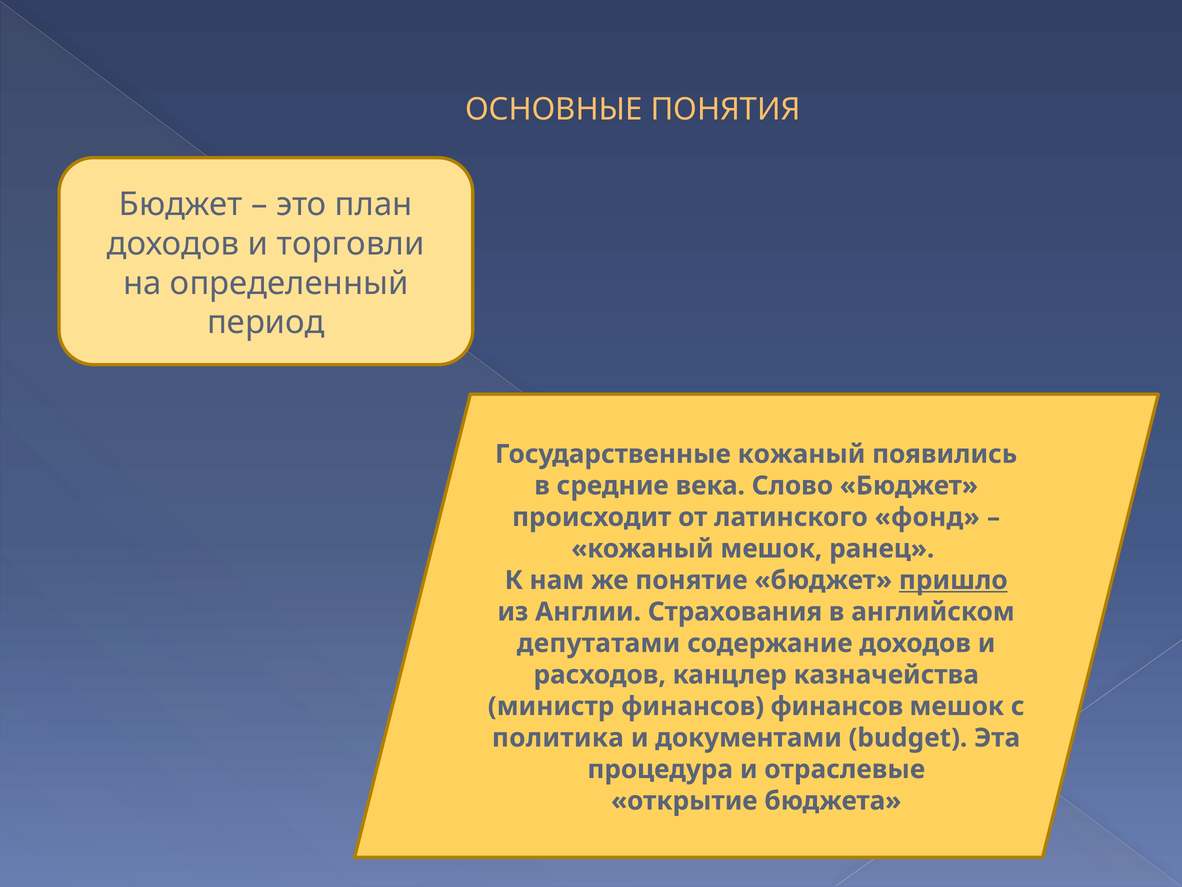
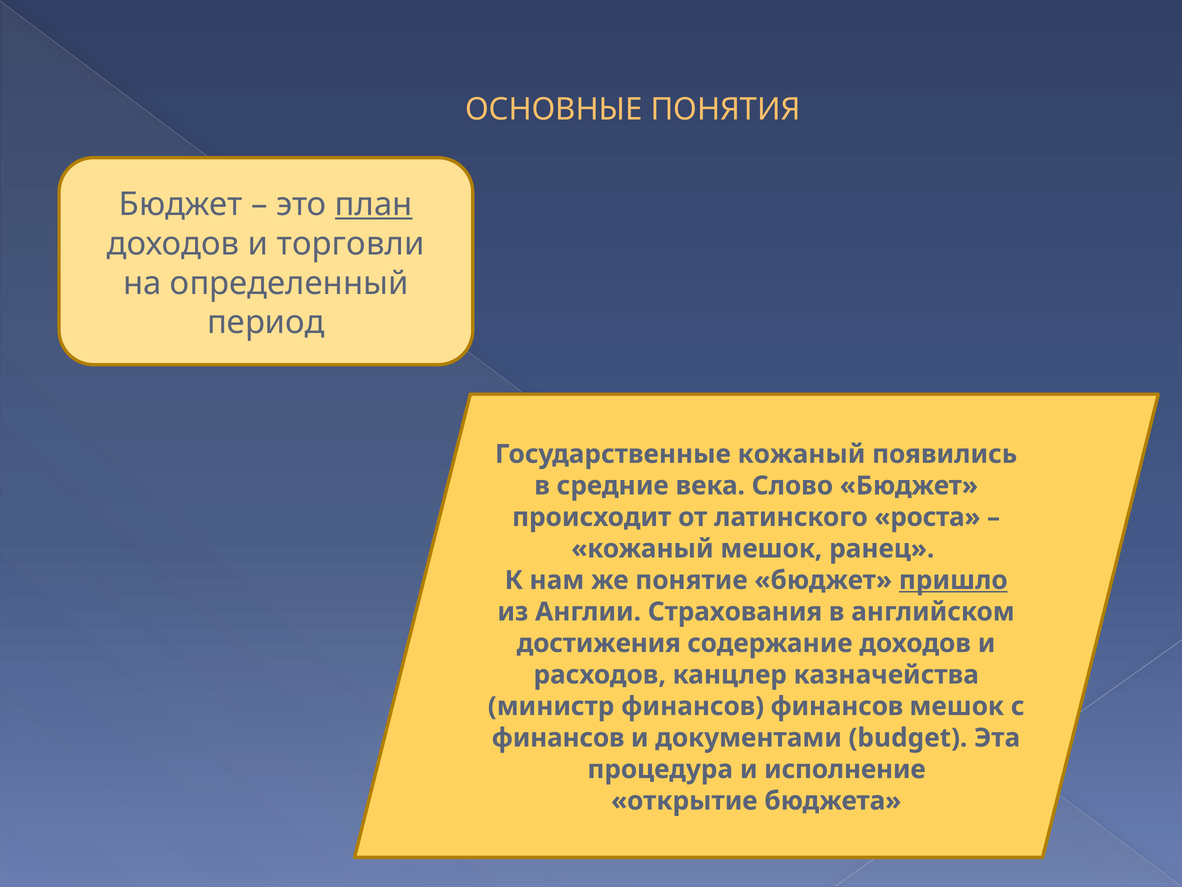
план underline: none -> present (374, 204)
фонд: фонд -> роста (927, 517)
депутатами: депутатами -> достижения (599, 643)
политика: политика -> финансов (558, 737)
отраслевые: отраслевые -> исполнение (845, 769)
